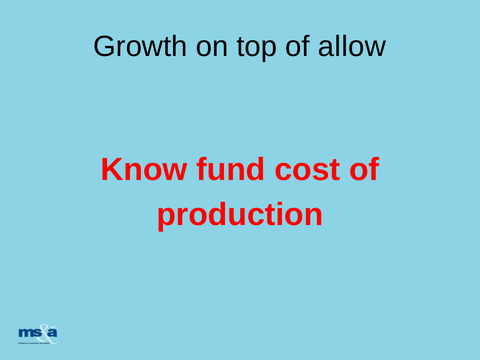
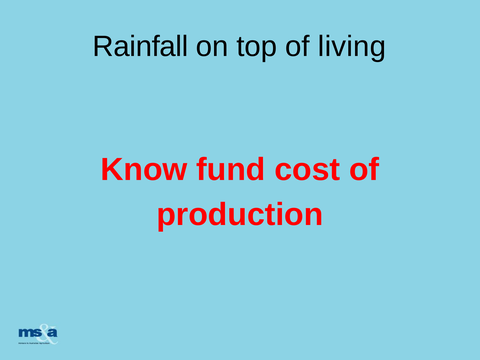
Growth: Growth -> Rainfall (141, 46)
allow: allow -> living (352, 46)
